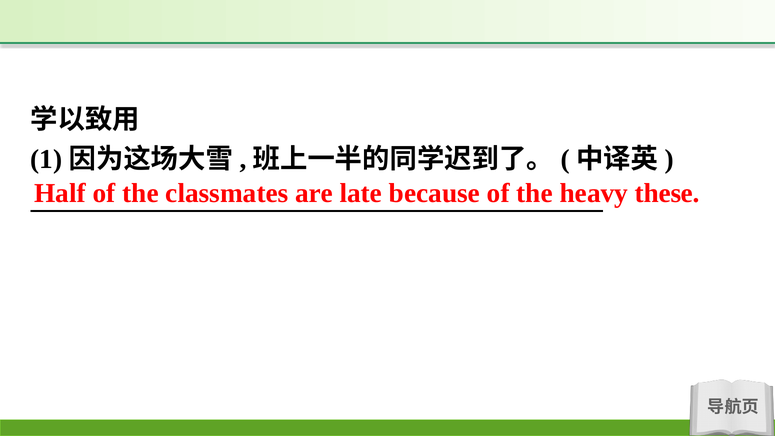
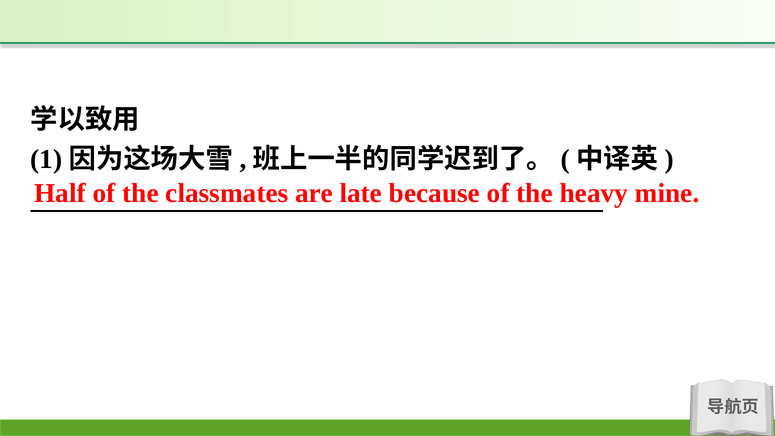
these: these -> mine (667, 193)
